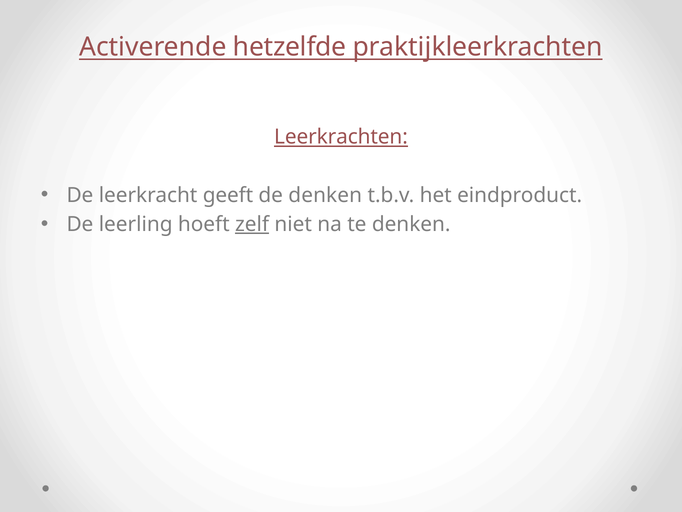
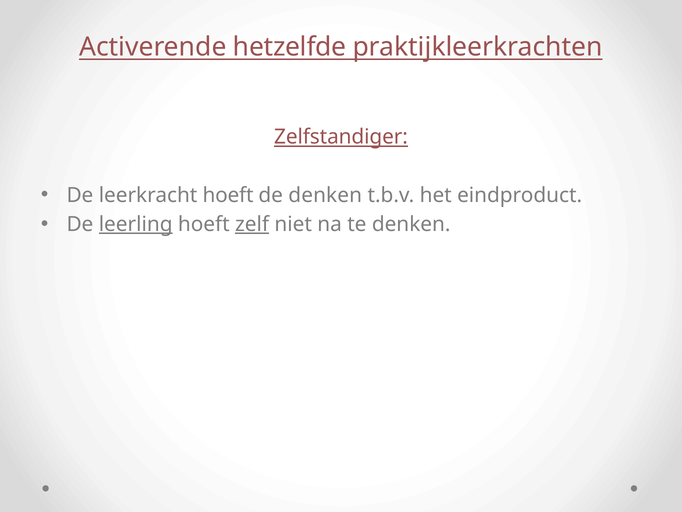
Leerkrachten: Leerkrachten -> Zelfstandiger (341, 137)
leerkracht geeft: geeft -> hoeft (228, 195)
leerling underline: none -> present (136, 224)
